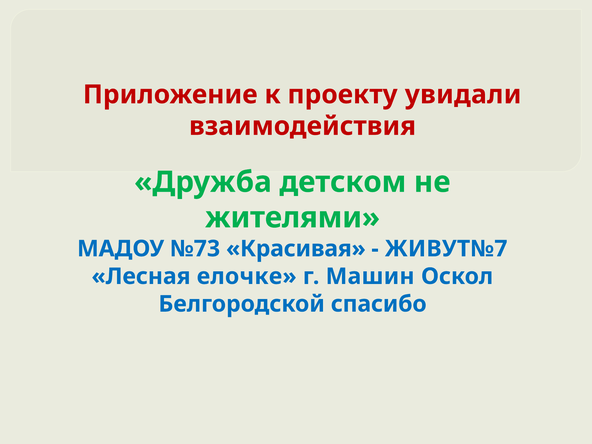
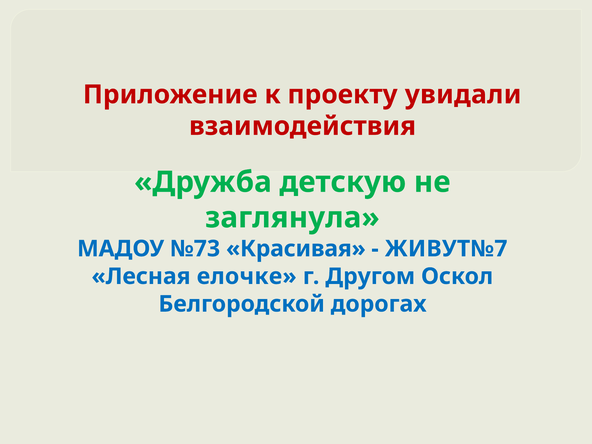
детском: детском -> детскую (343, 182)
жителями: жителями -> заглянула (292, 218)
Машин: Машин -> Другом (370, 276)
спасибо: спасибо -> дорогах (379, 304)
